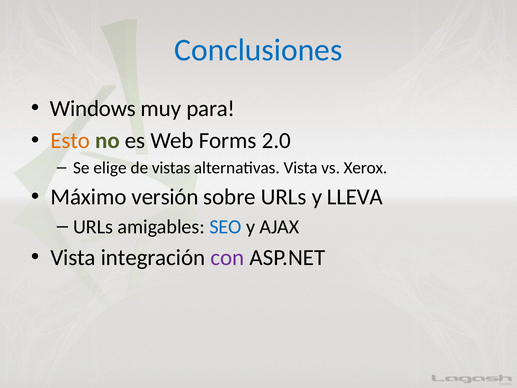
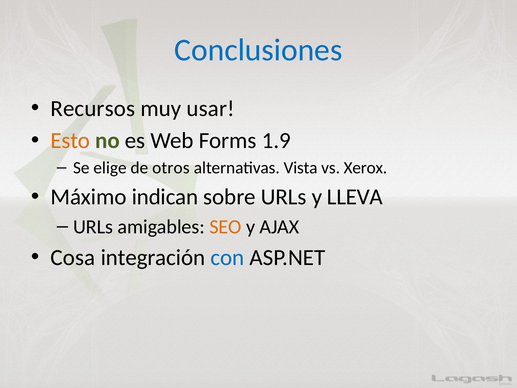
Windows: Windows -> Recursos (93, 108)
para: para -> usar (211, 108)
2.0: 2.0 -> 1.9 (276, 141)
vistas: vistas -> otros (171, 168)
versión: versión -> indican (165, 197)
SEO colour: blue -> orange (225, 227)
Vista: Vista -> Cosa (73, 257)
con colour: purple -> blue (227, 257)
